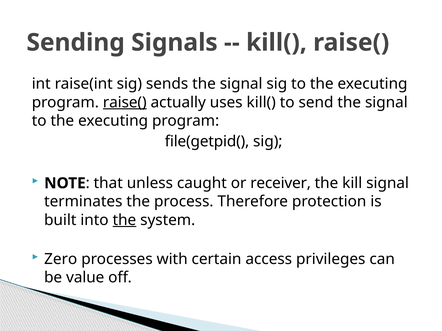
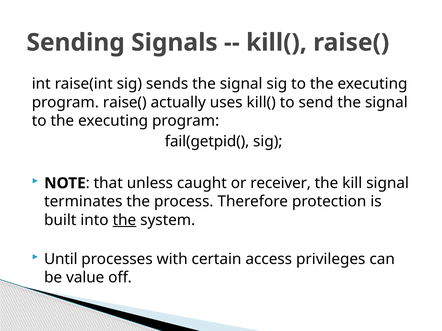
raise( underline: present -> none (125, 102)
file(getpid(: file(getpid( -> fail(getpid( (207, 142)
Zero: Zero -> Until (61, 260)
